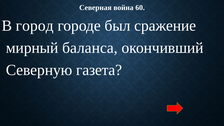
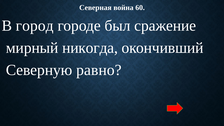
баланса: баланса -> никогда (90, 48)
газета: газета -> равно (99, 70)
